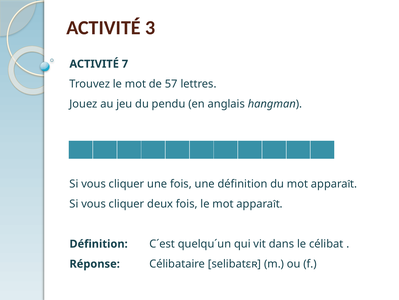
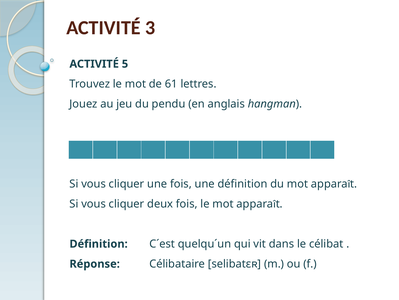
7: 7 -> 5 (125, 64)
57: 57 -> 61 (171, 84)
